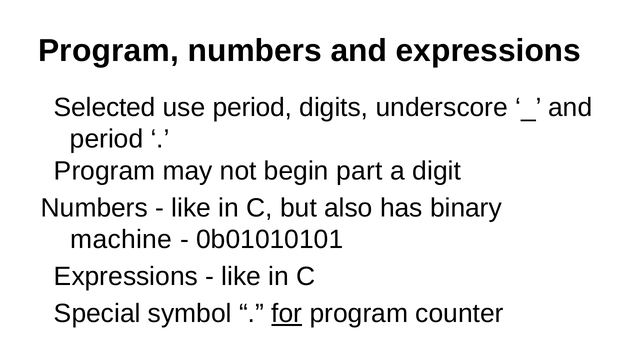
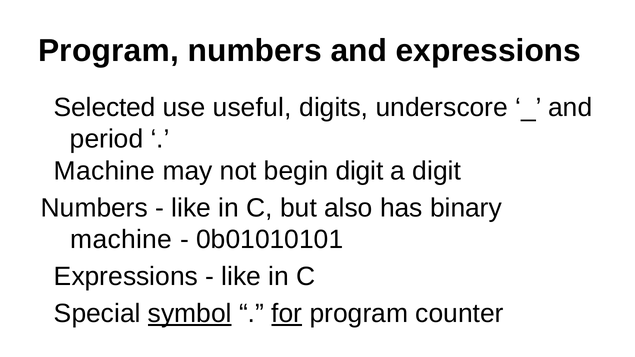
use period: period -> useful (252, 107)
Program: Program -> Machine (105, 171)
begin part: part -> digit (360, 171)
symbol underline: none -> present (190, 314)
